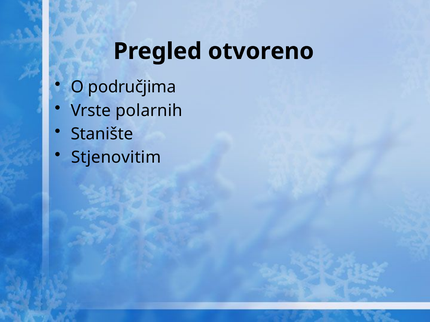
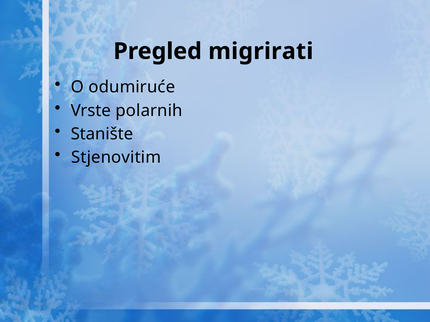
otvoreno: otvoreno -> migrirati (261, 51)
područjima: područjima -> odumiruće (132, 87)
